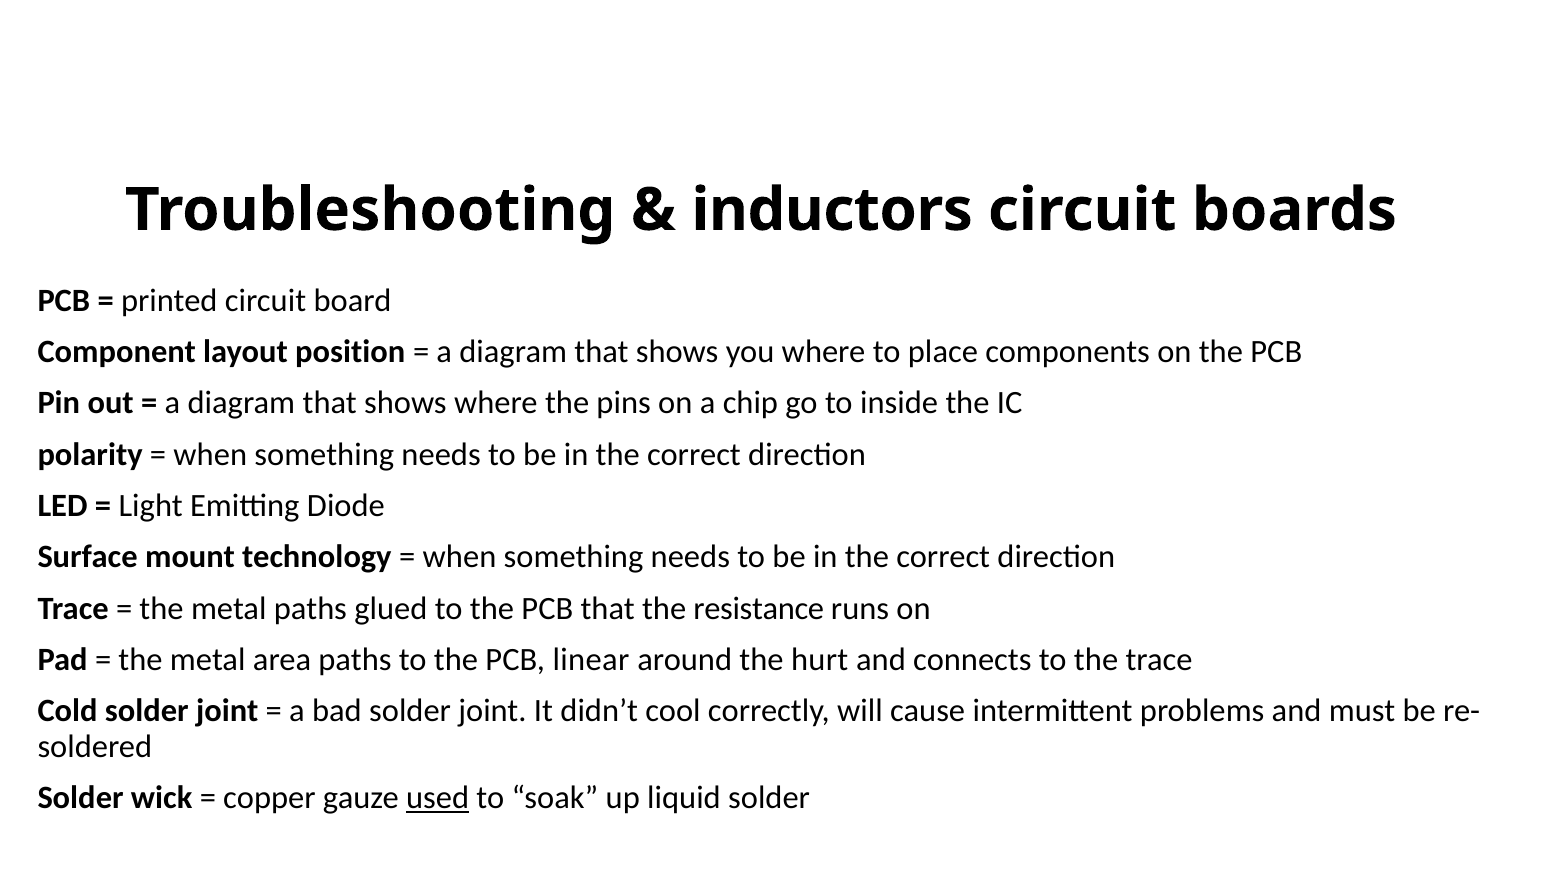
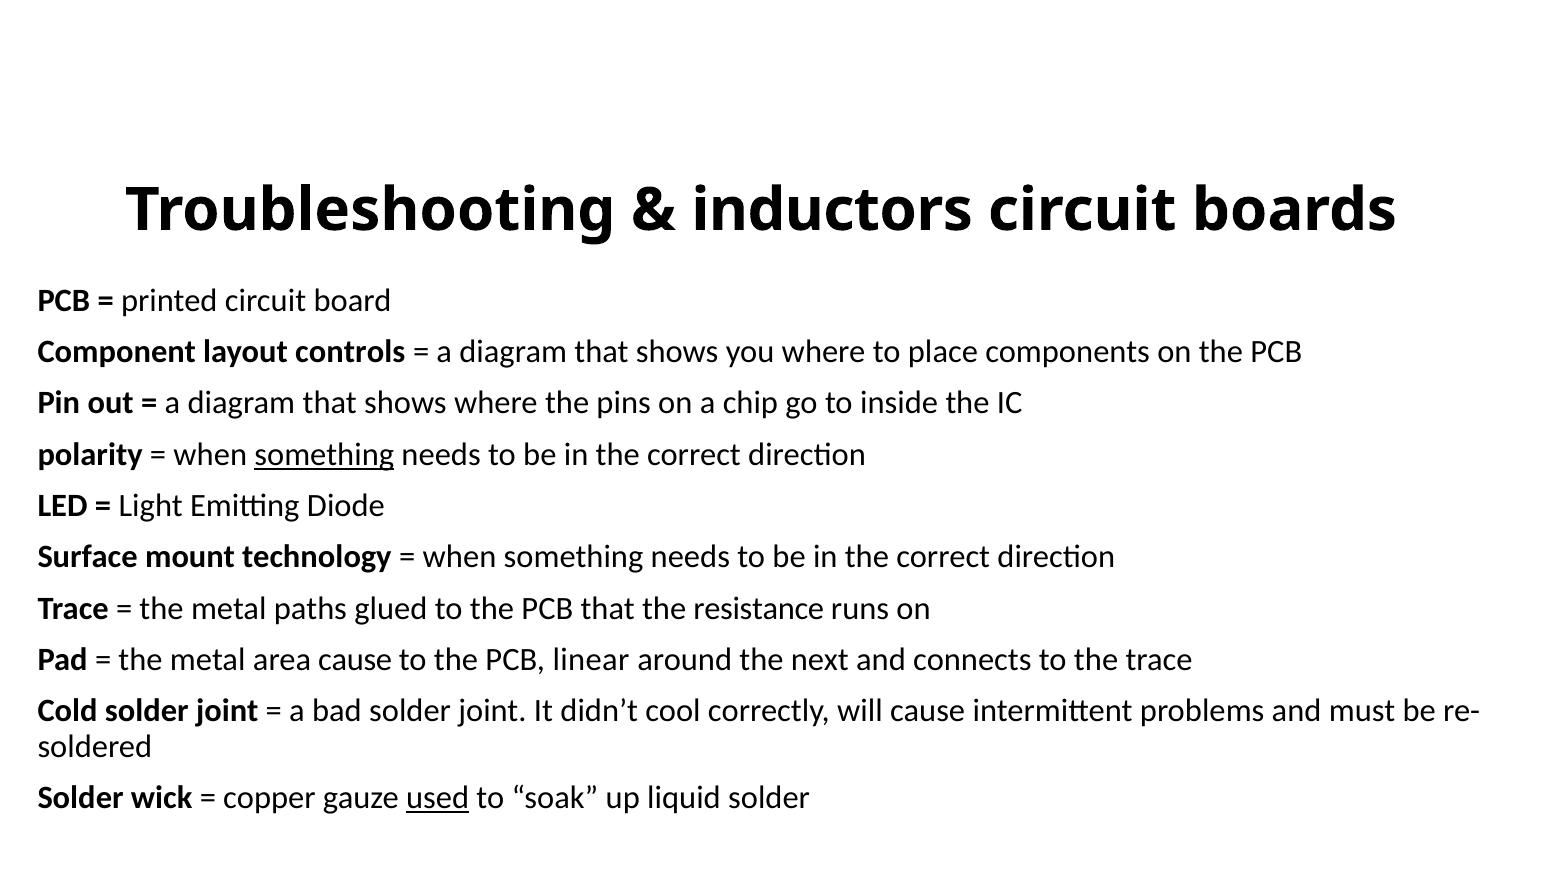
position: position -> controls (350, 352)
something underline: none -> present (324, 455)
area paths: paths -> cause (355, 660)
hurt: hurt -> next (820, 660)
